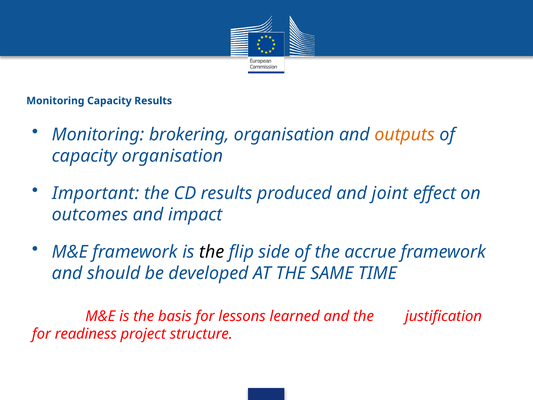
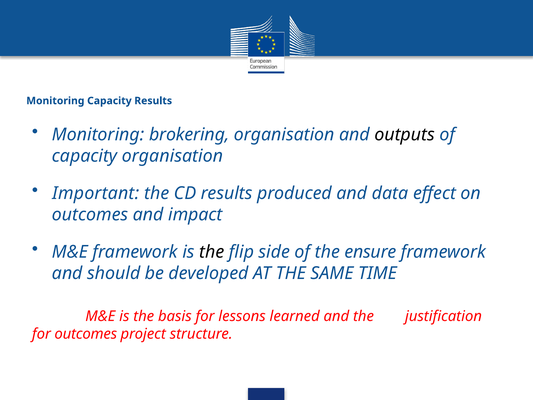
outputs colour: orange -> black (405, 134)
joint: joint -> data (390, 193)
accrue: accrue -> ensure (370, 252)
for readiness: readiness -> outcomes (86, 334)
